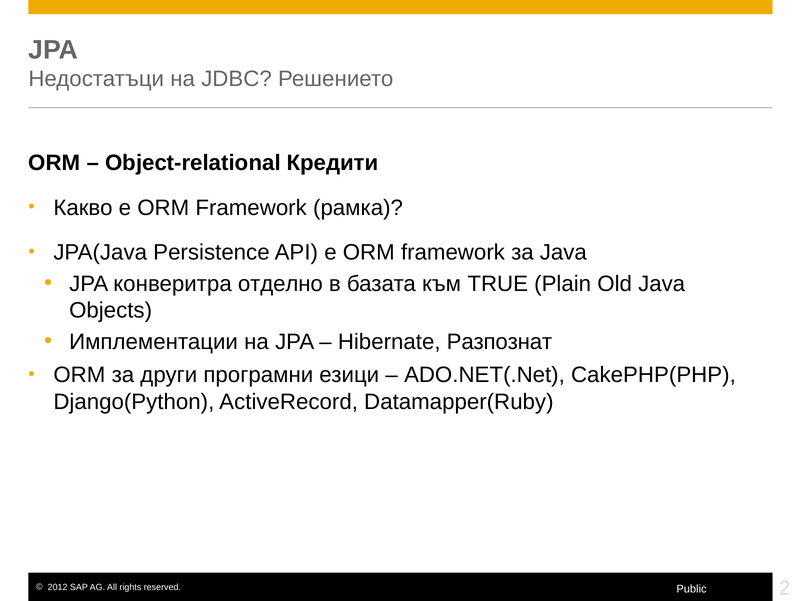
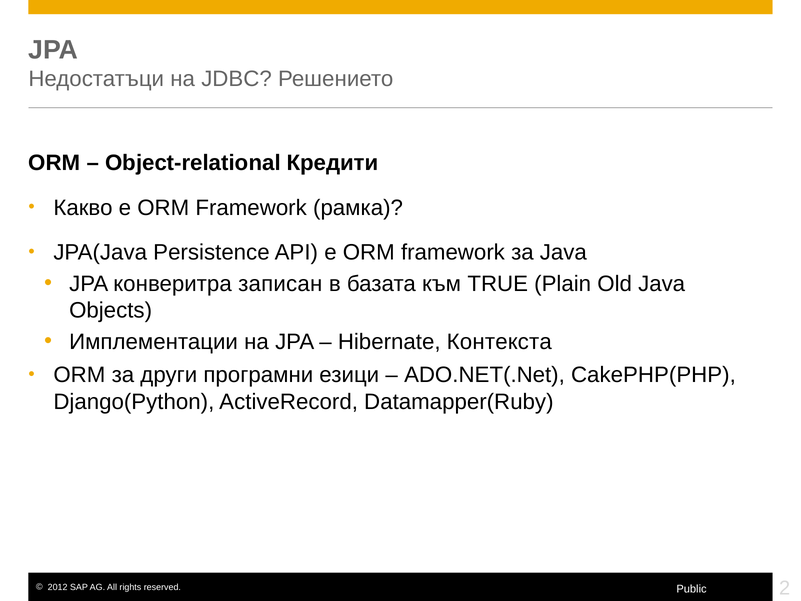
отделно: отделно -> записан (280, 284)
Разпознат: Разпознат -> Контекста (499, 342)
